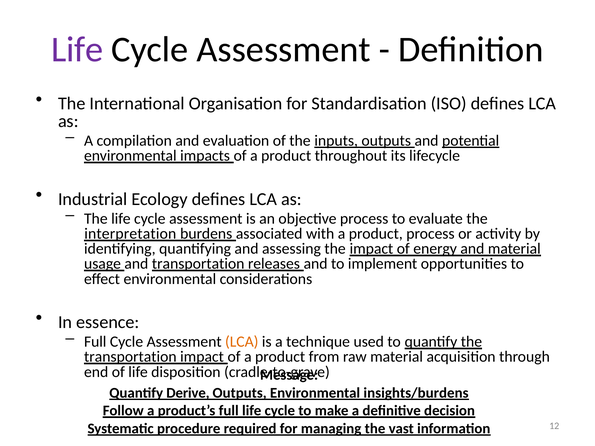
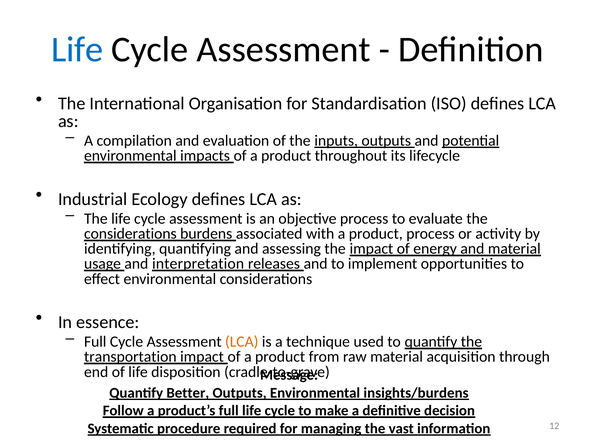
Life colour: purple -> blue (77, 50)
interpretation: interpretation -> considerations (130, 234)
and transportation: transportation -> interpretation (198, 264)
Derive: Derive -> Better (188, 393)
